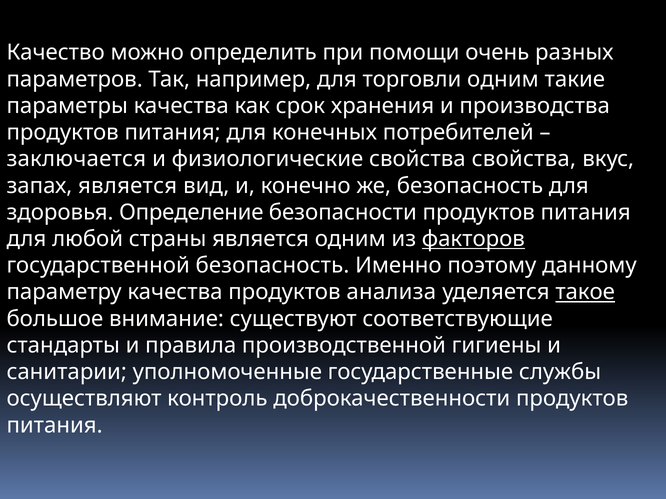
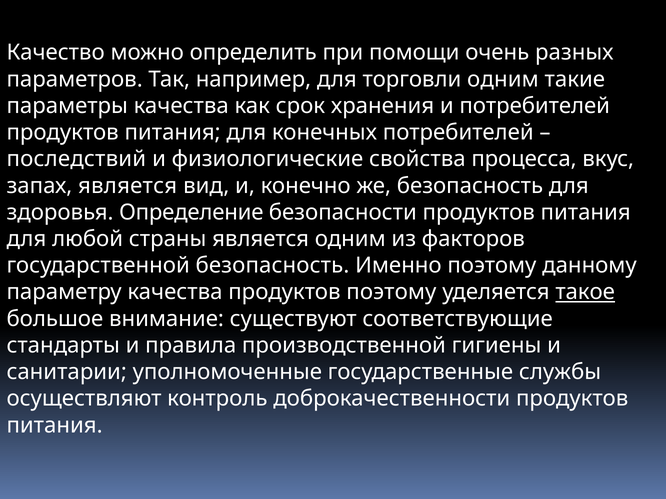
и производства: производства -> потребителей (535, 106)
заключается: заключается -> последствий (76, 159)
свойства свойства: свойства -> процесса (524, 159)
факторов underline: present -> none (473, 239)
продуктов анализа: анализа -> поэтому (391, 292)
